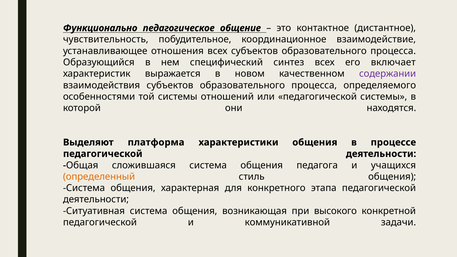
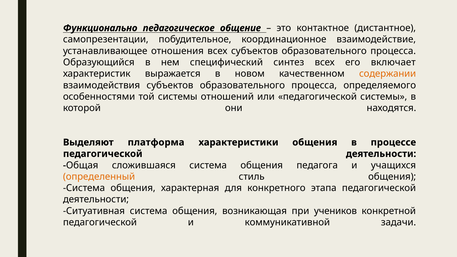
чувствительность: чувствительность -> самопрезентации (106, 40)
содержании colour: purple -> orange (388, 74)
высокого: высокого -> учеников (335, 211)
